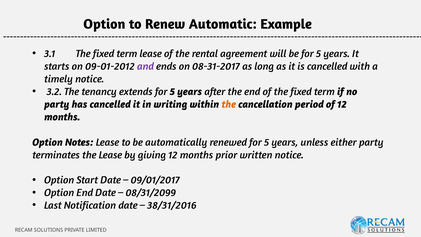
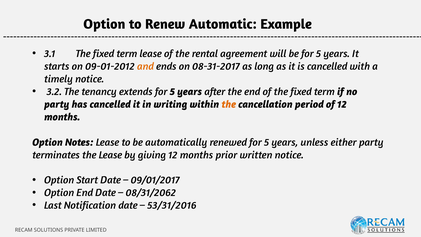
and colour: purple -> orange (145, 66)
08/31/2099: 08/31/2099 -> 08/31/2062 (151, 193)
38/31/2016: 38/31/2016 -> 53/31/2016 (172, 205)
